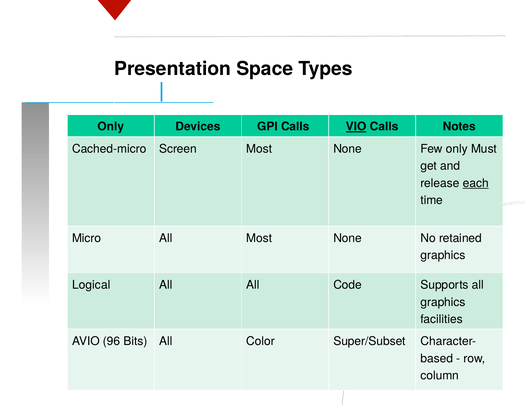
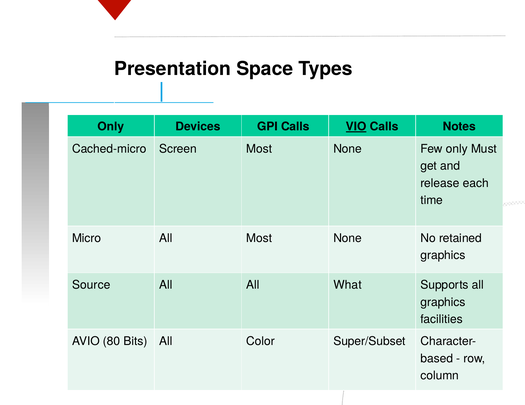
each underline: present -> none (476, 183)
Logical: Logical -> Source (91, 285)
Code: Code -> What (348, 285)
96: 96 -> 80 (112, 341)
